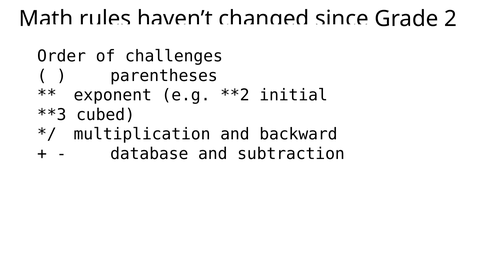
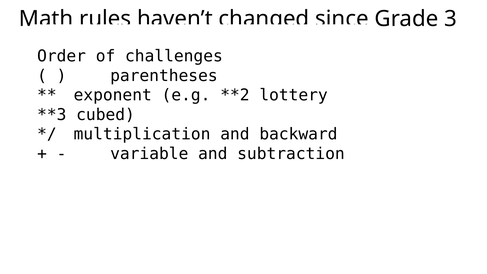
2: 2 -> 3 (451, 19)
initial: initial -> lottery (294, 95)
database: database -> variable (149, 154)
